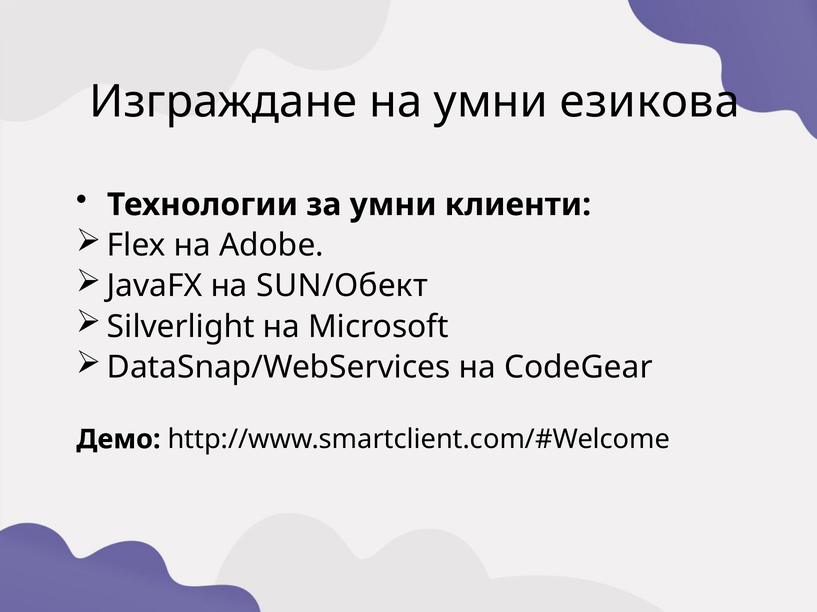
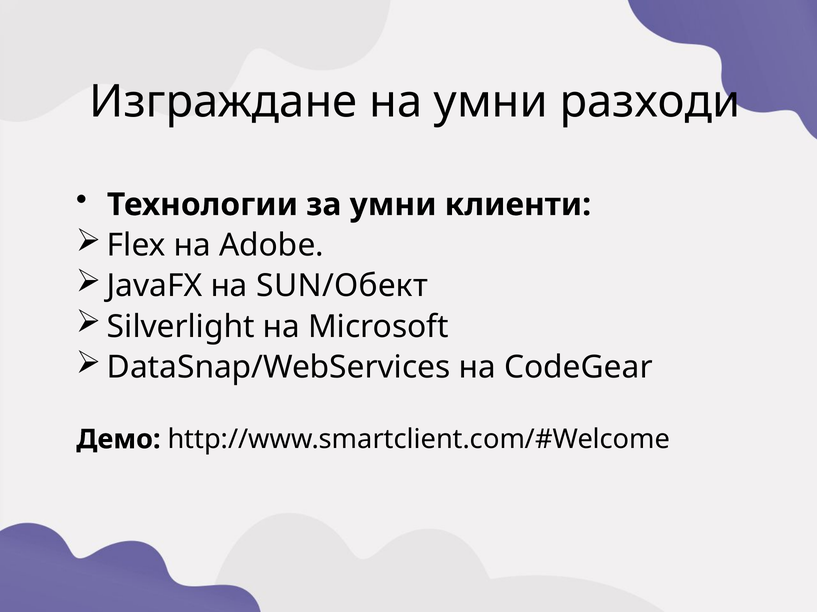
езикова: езикова -> разходи (650, 102)
